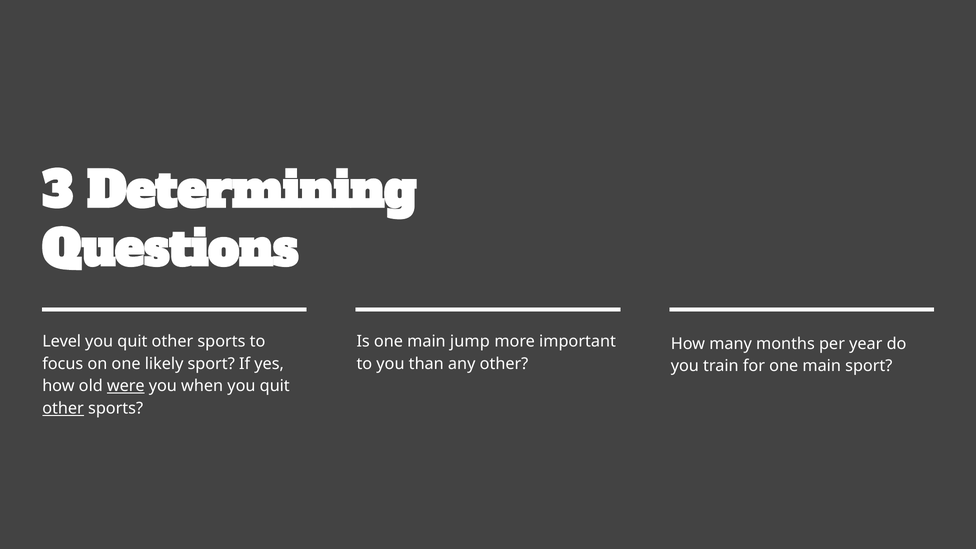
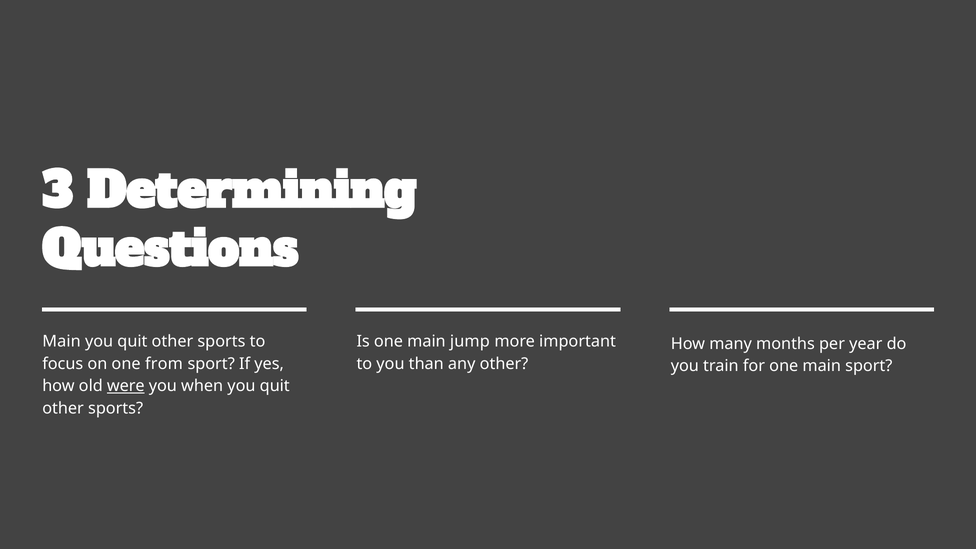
Level: Level -> Main (62, 341)
likely: likely -> from (164, 364)
other underline: present -> none (63, 409)
